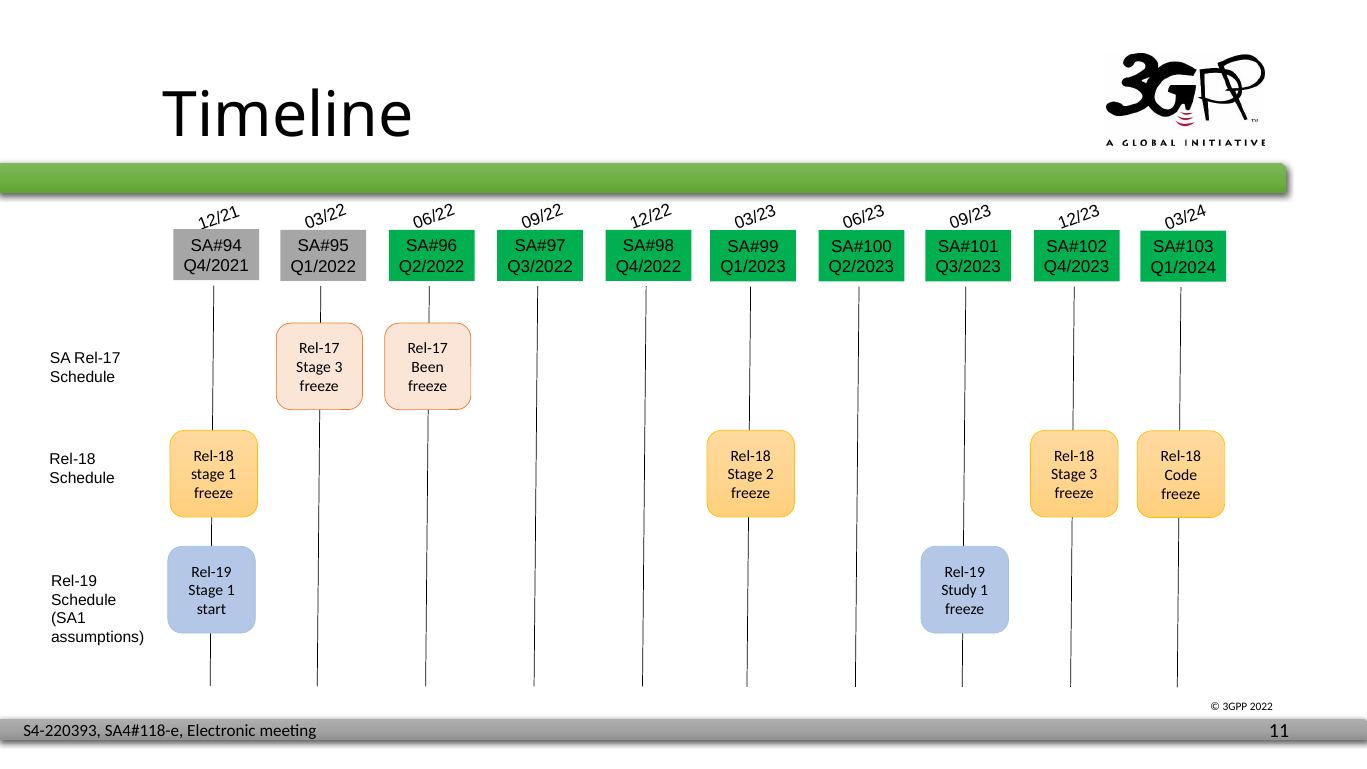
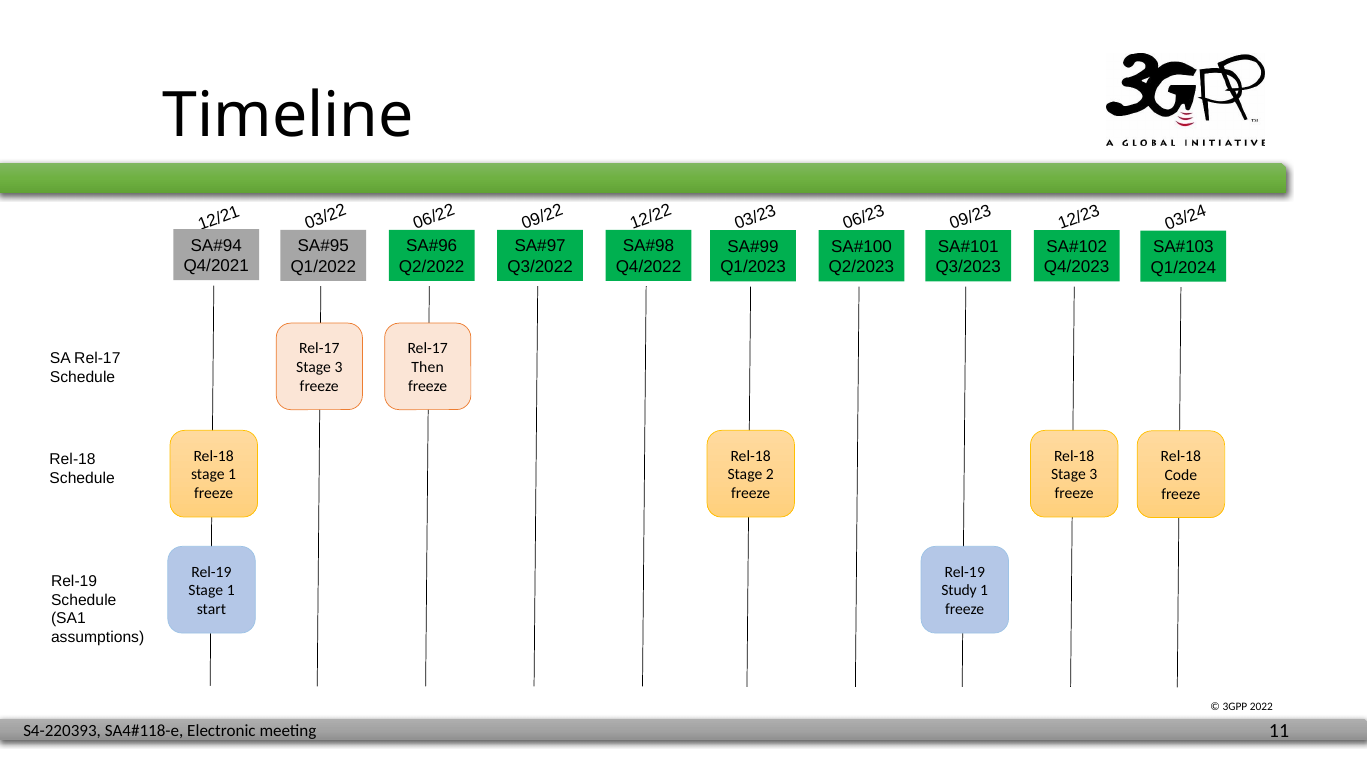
Been: Been -> Then (428, 367)
